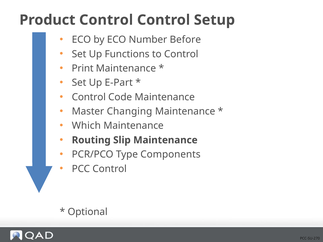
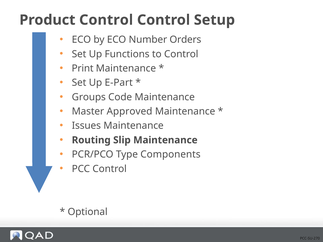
Before: Before -> Orders (185, 40)
Control: Control -> Groups (89, 97)
Changing: Changing -> Approved (130, 112)
Which: Which -> Issues (86, 126)
